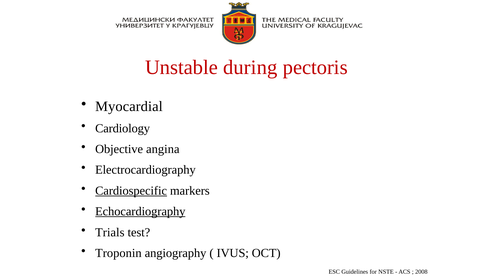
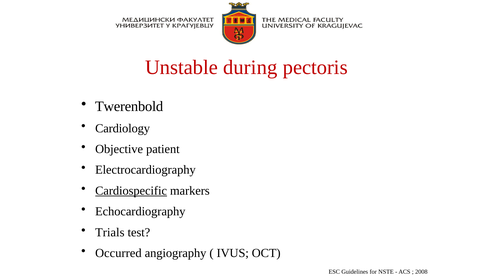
Myocardial: Myocardial -> Twerenbold (129, 106)
angina: angina -> patient (163, 149)
Echocardiography underline: present -> none (140, 212)
Troponin: Troponin -> Occurred (118, 253)
